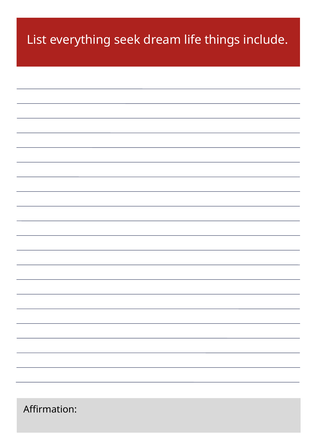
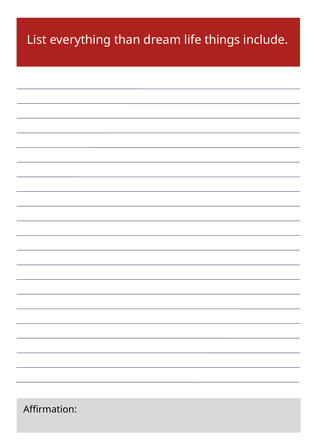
seek: seek -> than (127, 40)
